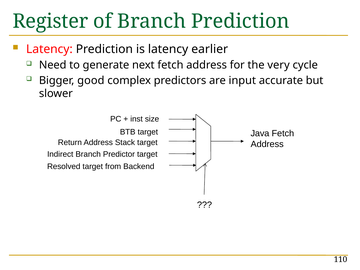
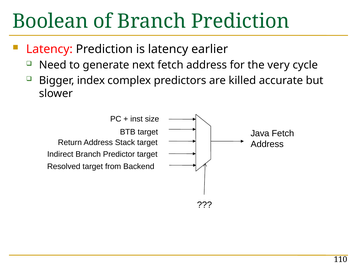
Register: Register -> Boolean (50, 21)
good: good -> index (91, 80)
input: input -> killed (242, 80)
